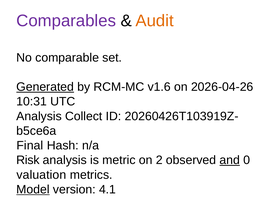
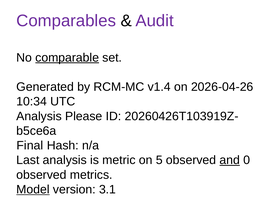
Audit colour: orange -> purple (155, 21)
comparable underline: none -> present (67, 57)
Generated underline: present -> none (45, 87)
v1.6: v1.6 -> v1.4 (159, 87)
10:31: 10:31 -> 10:34 (32, 101)
Collect: Collect -> Please (84, 116)
Risk: Risk -> Last (28, 160)
2: 2 -> 5 (159, 160)
valuation: valuation -> observed (41, 174)
4.1: 4.1 -> 3.1 (107, 189)
